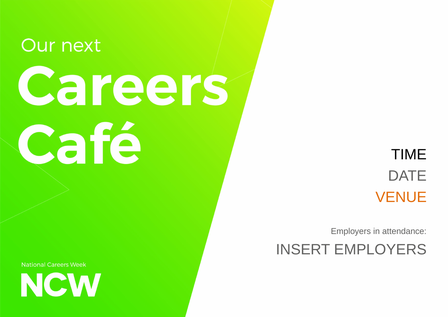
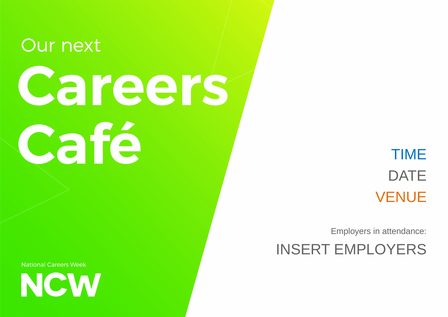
TIME colour: black -> blue (409, 154)
